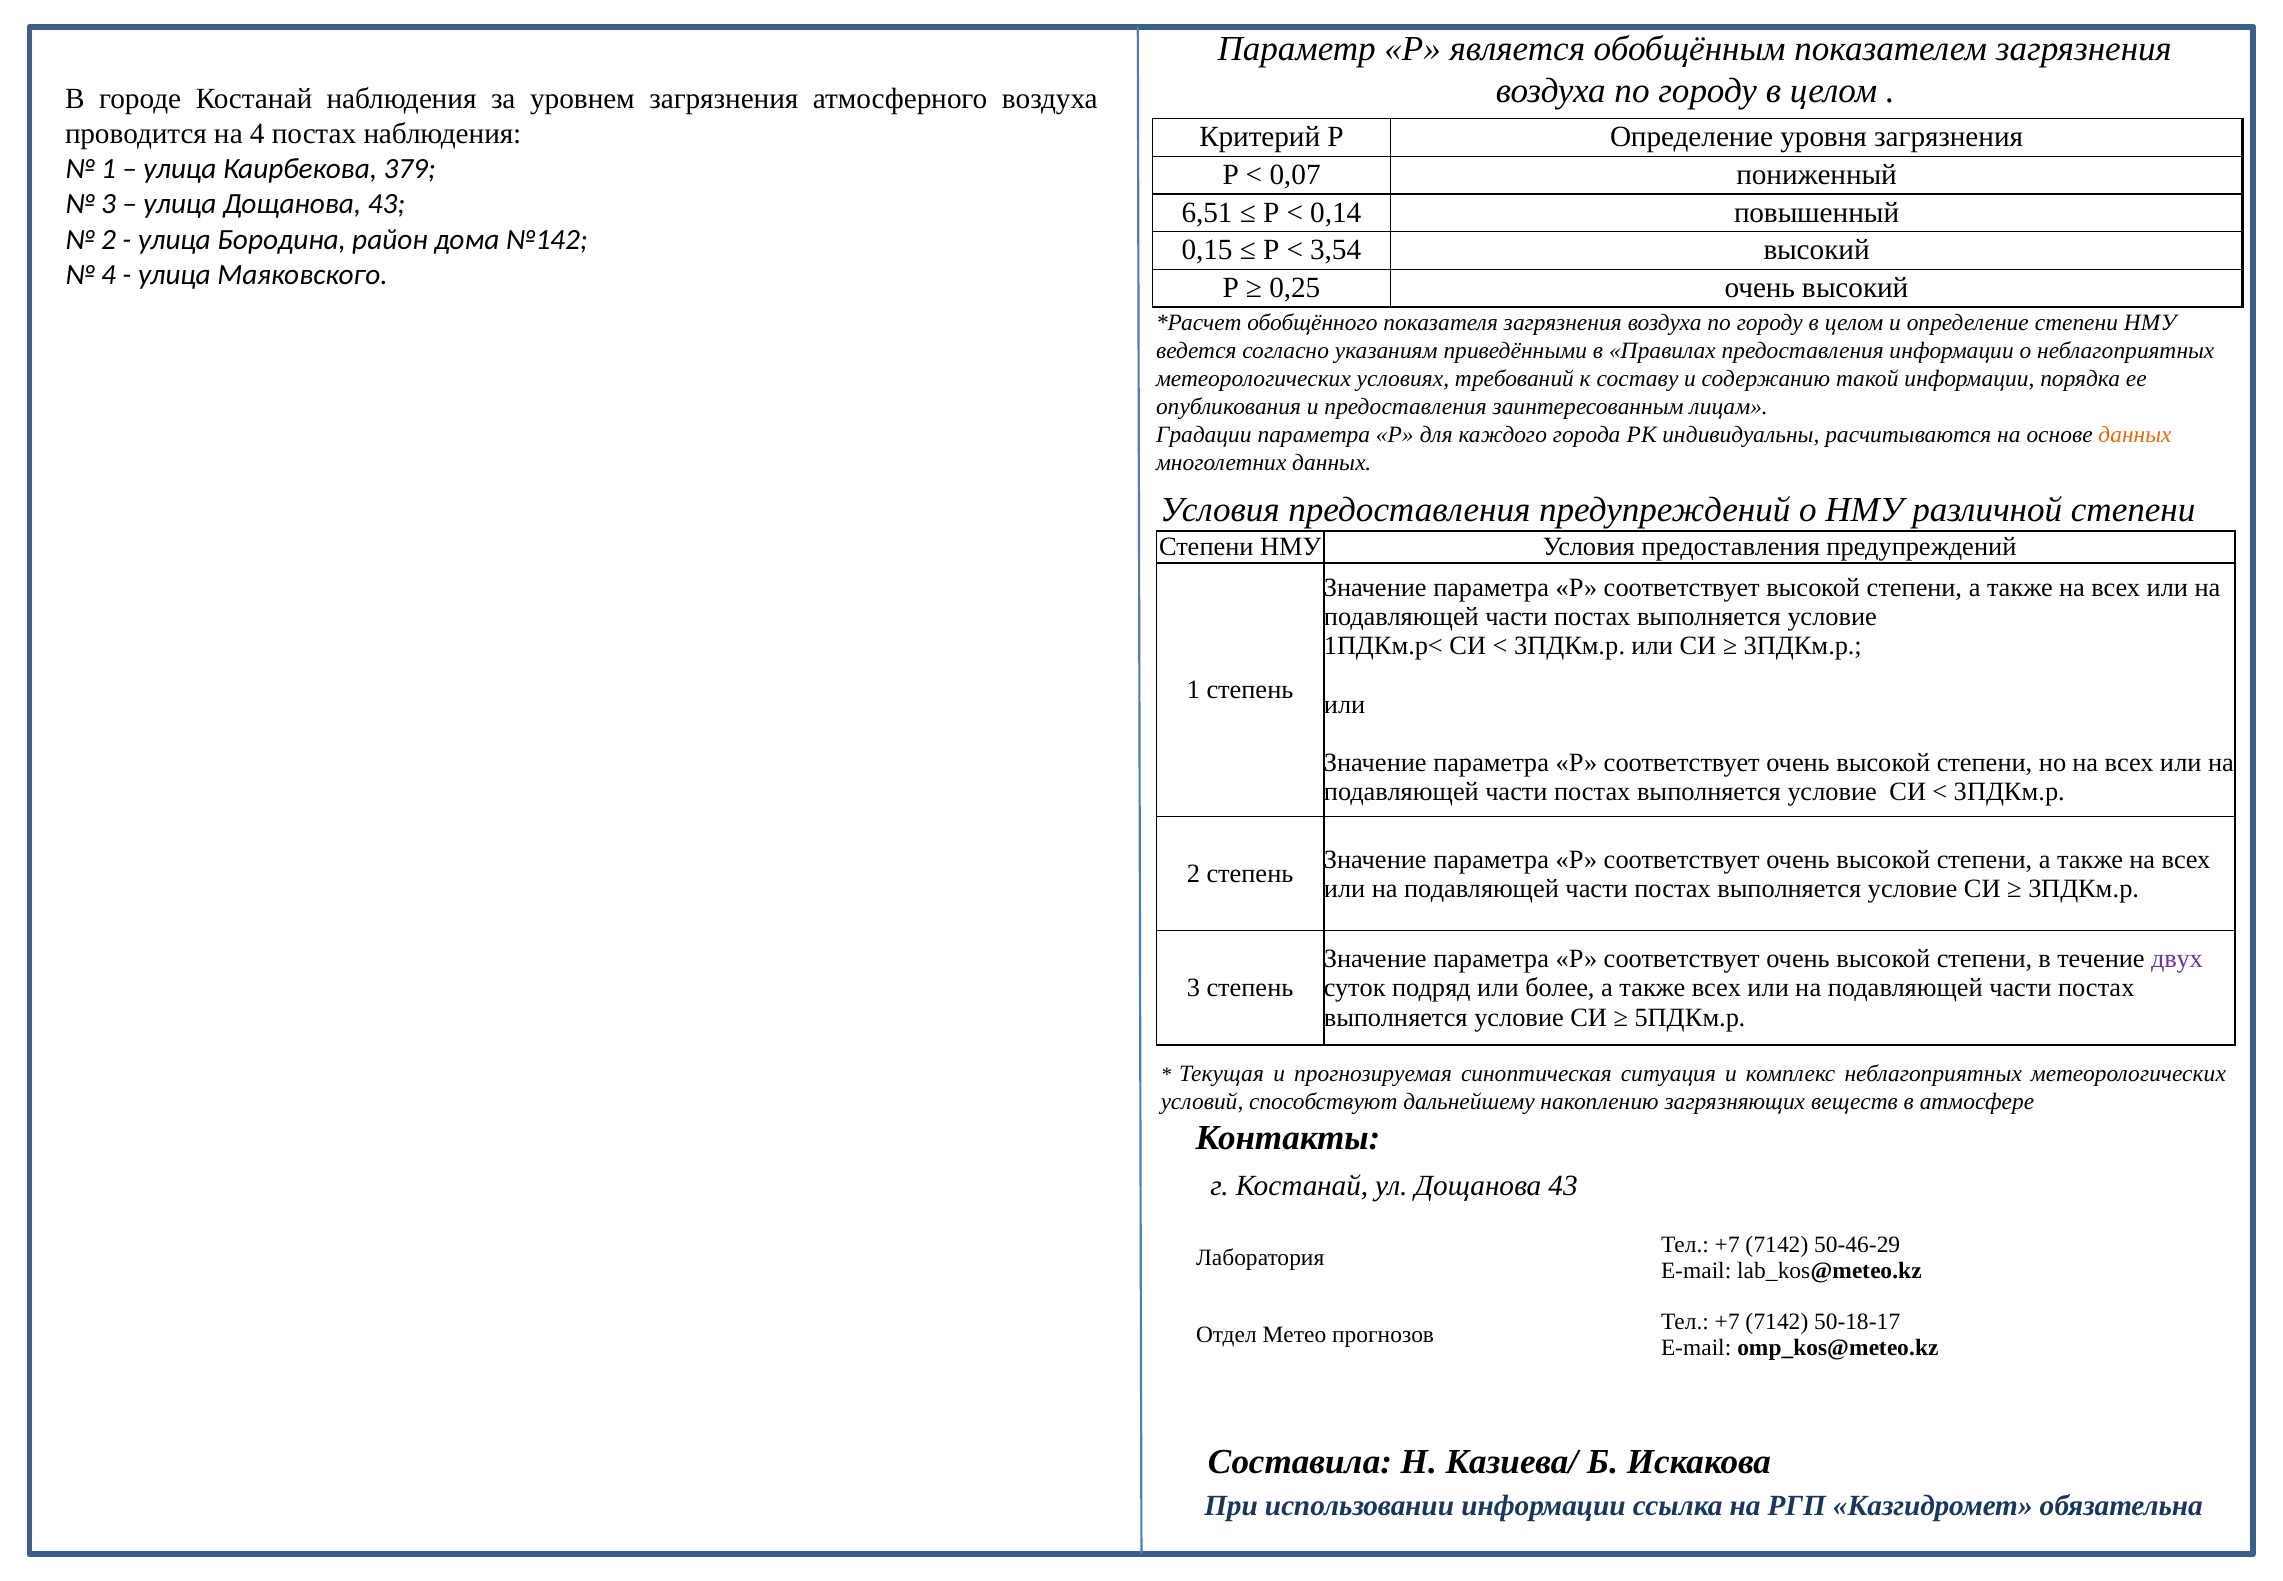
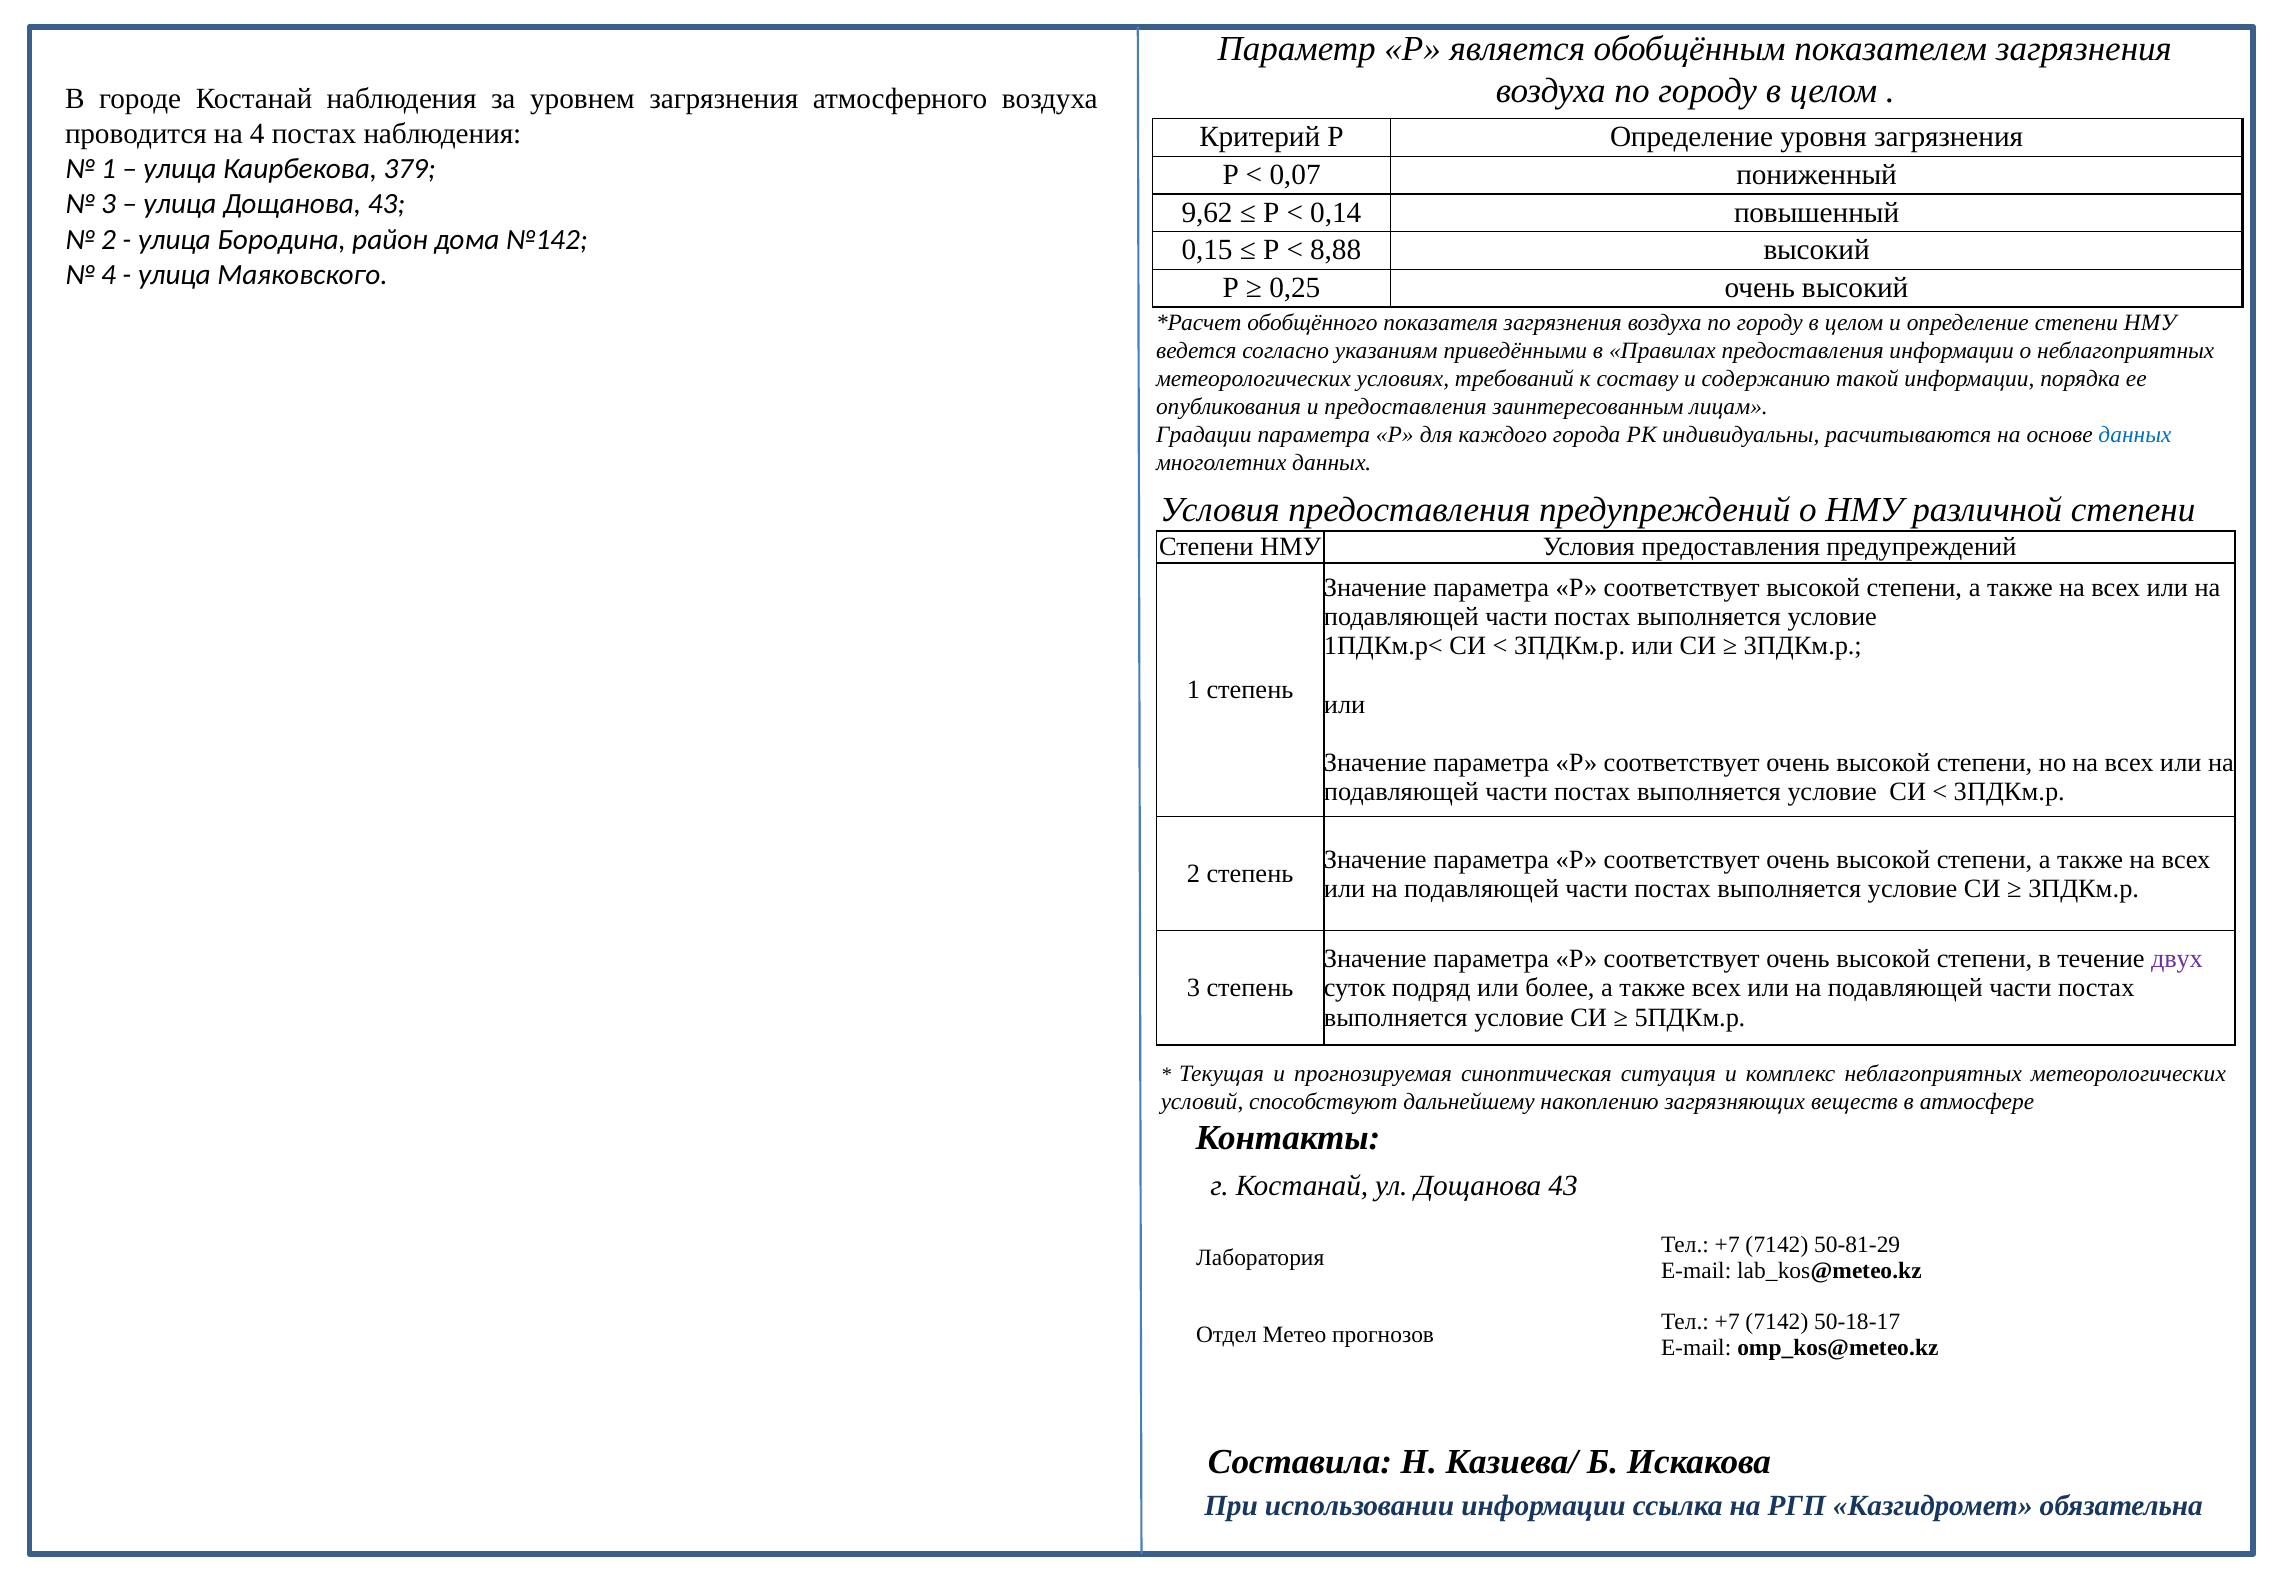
6,51: 6,51 -> 9,62 (1207, 212)
3,54: 3,54 -> 8,88 (1336, 250)
данных colour: orange -> blue (2135, 435)
50-46-29: 50-46-29 -> 50-81-29 (1857, 1244)
